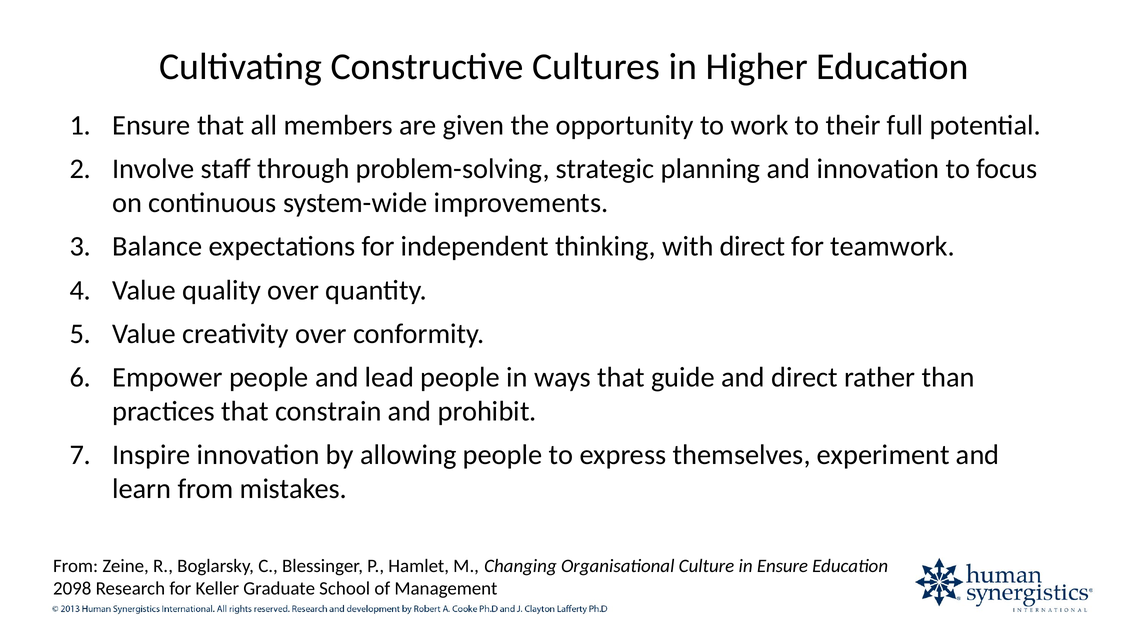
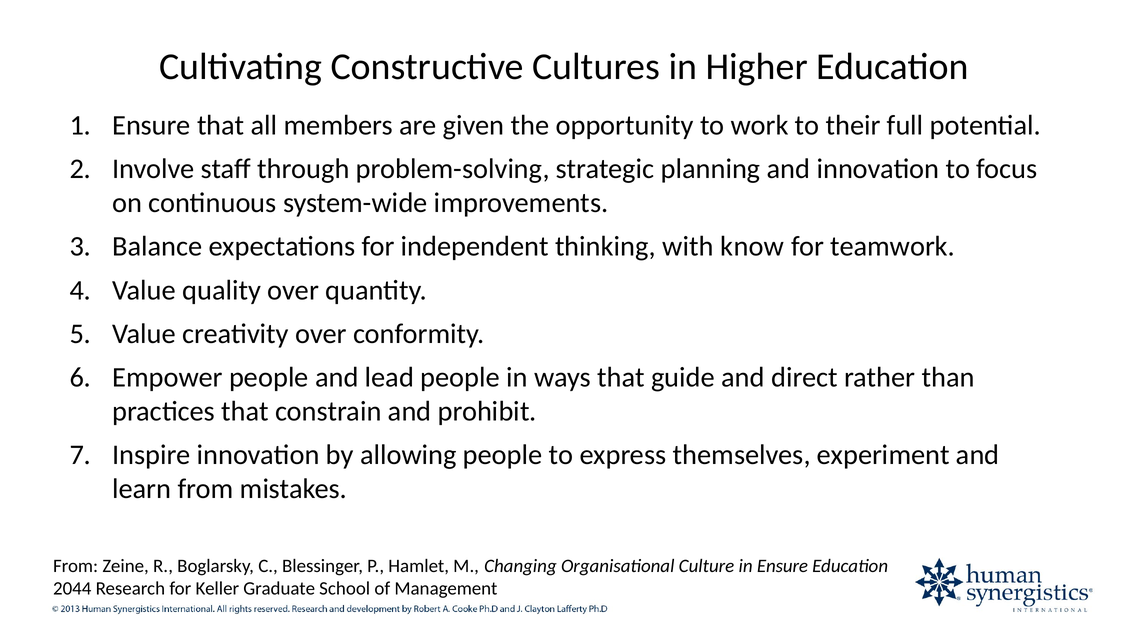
with direct: direct -> know (752, 247)
2098: 2098 -> 2044 (72, 589)
